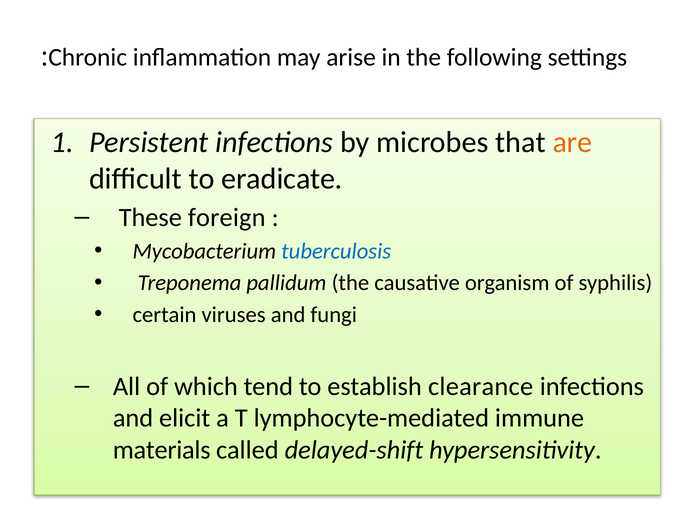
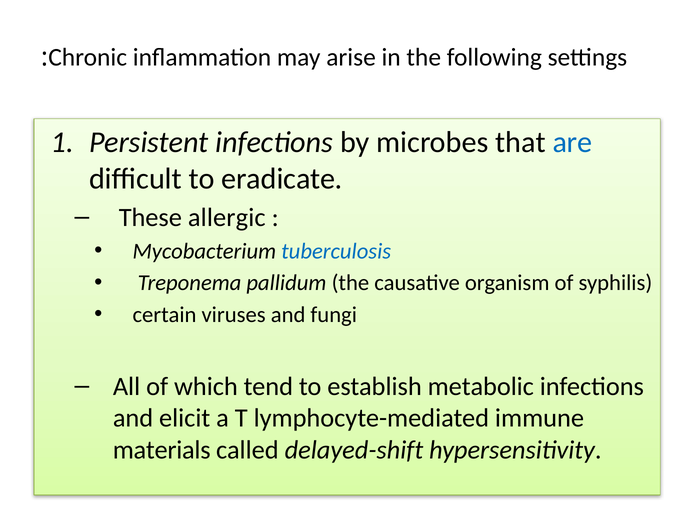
are colour: orange -> blue (572, 142)
foreign: foreign -> allergic (227, 218)
clearance: clearance -> metabolic (481, 387)
